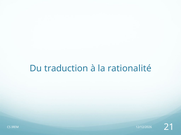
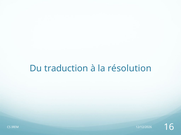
rationalité: rationalité -> résolution (130, 69)
21: 21 -> 16 (169, 128)
